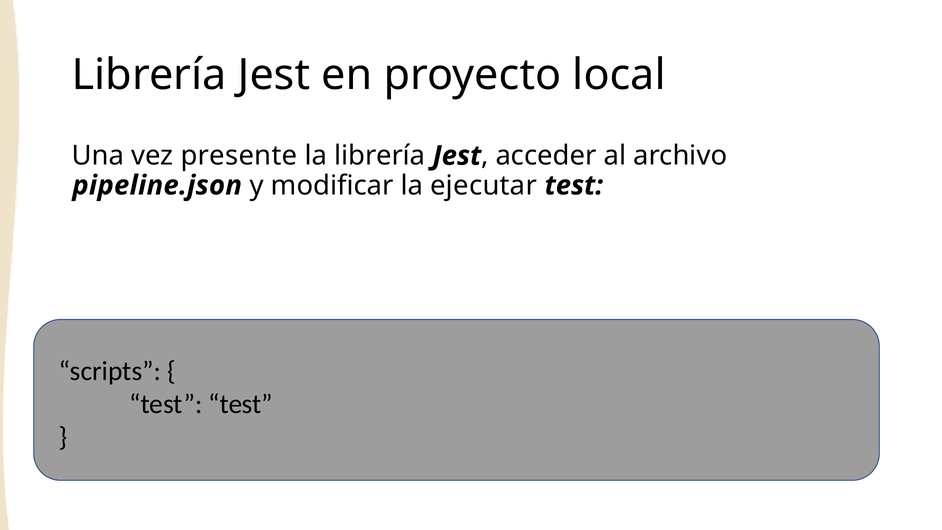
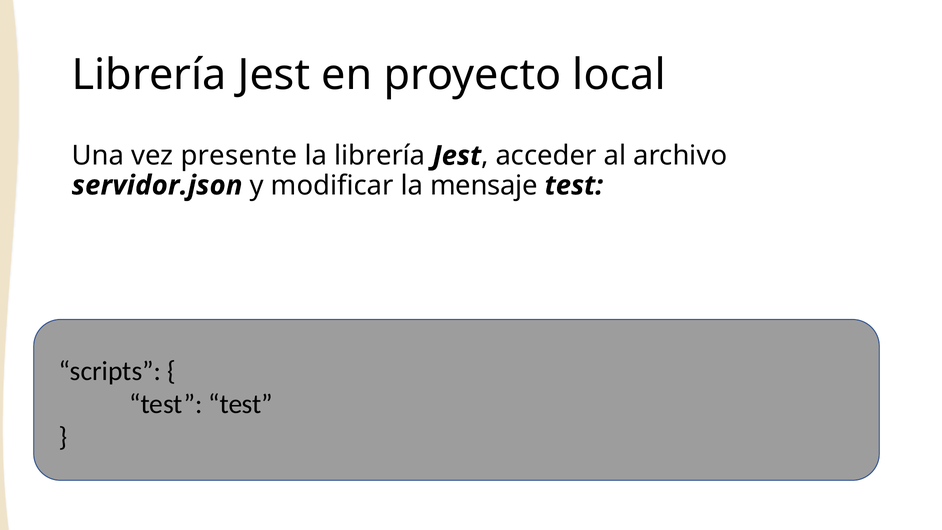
pipeline.json: pipeline.json -> servidor.json (157, 185)
ejecutar: ejecutar -> mensaje (484, 185)
